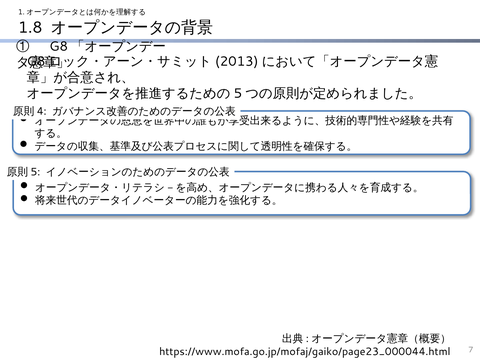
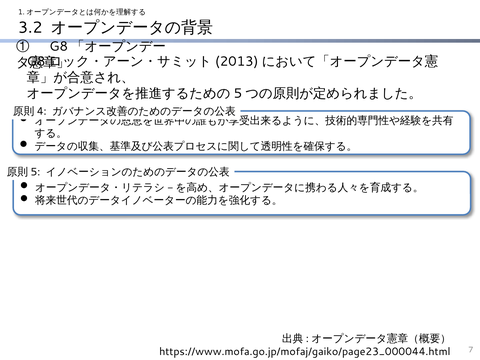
1.8: 1.8 -> 3.2 (30, 28)
